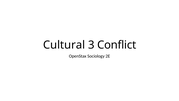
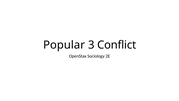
Cultural: Cultural -> Popular (64, 45)
